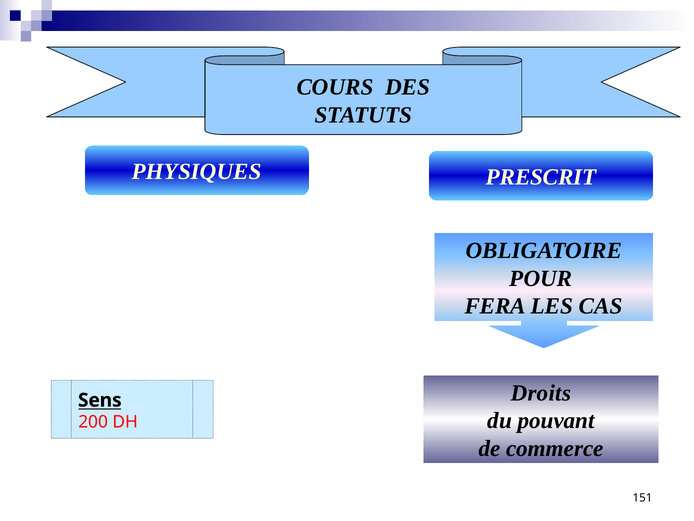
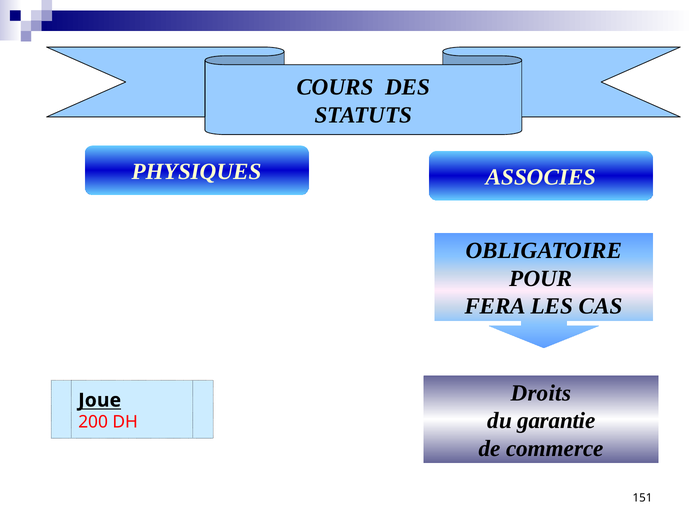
PRESCRIT: PRESCRIT -> ASSOCIES (541, 177)
Sens: Sens -> Joue (100, 400)
pouvant: pouvant -> garantie (556, 420)
